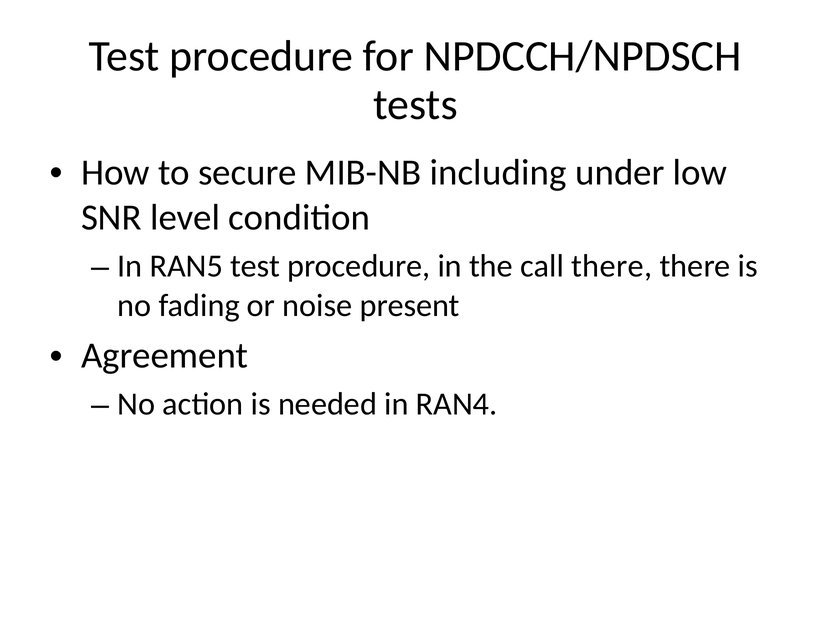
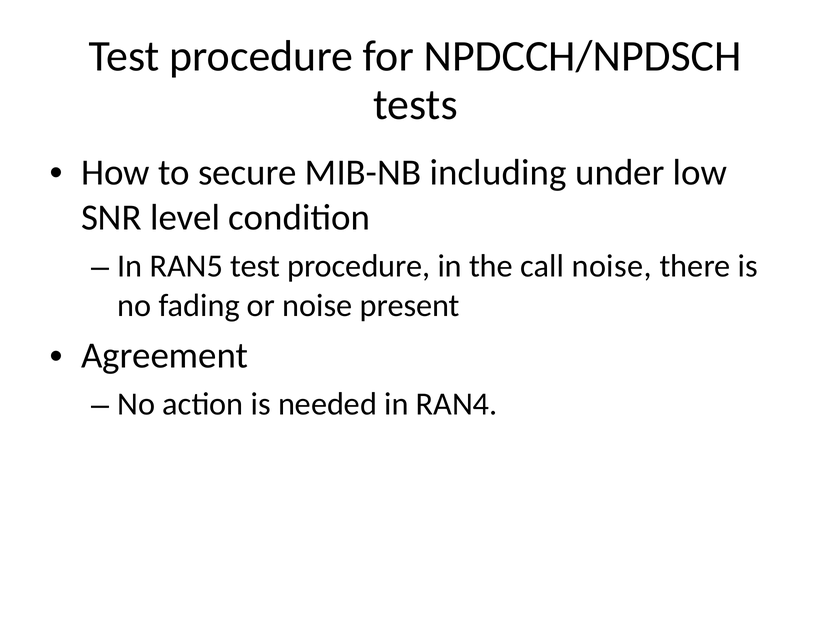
call there: there -> noise (612, 266)
